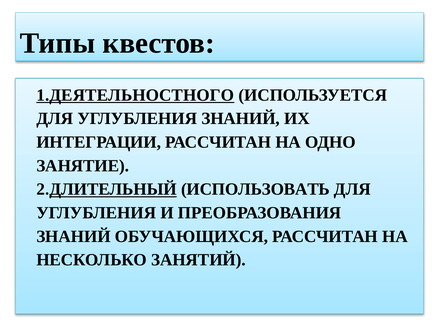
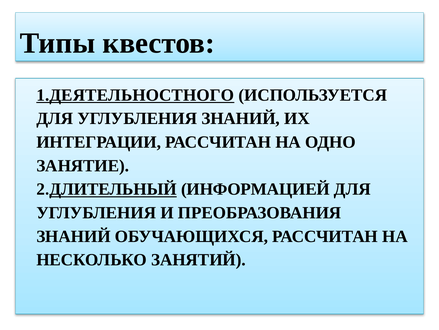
ИСПОЛЬЗОВАТЬ: ИСПОЛЬЗОВАТЬ -> ИНФОРМАЦИЕЙ (255, 189)
